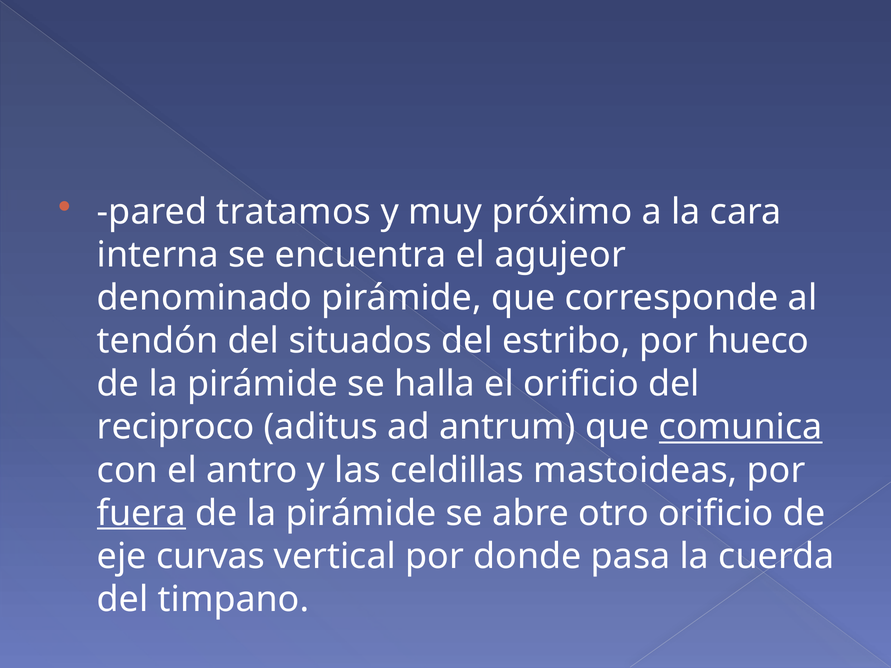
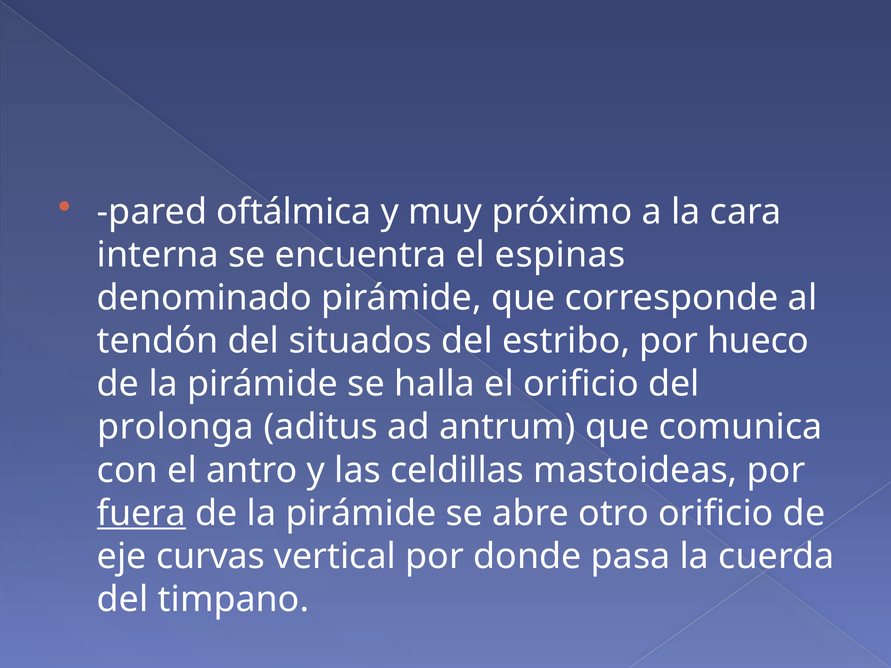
tratamos: tratamos -> oftálmica (294, 212)
agujeor: agujeor -> espinas (560, 255)
reciproco: reciproco -> prolonga (175, 427)
comunica underline: present -> none (741, 427)
